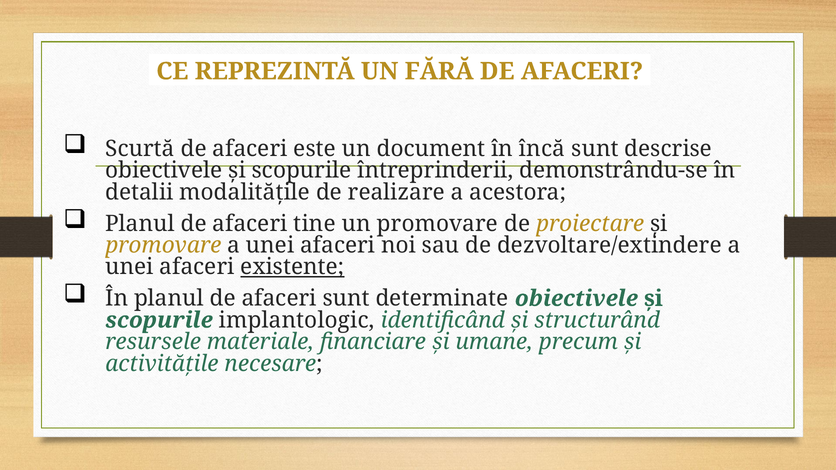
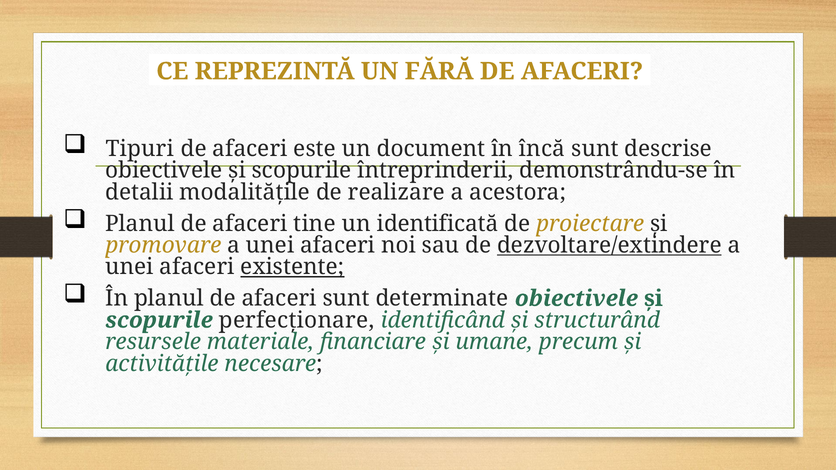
Scurtă: Scurtă -> Tipuri (140, 149)
un promovare: promovare -> identificată (438, 224)
dezvoltare/extindere underline: none -> present (609, 245)
implantologic: implantologic -> perfecționare (297, 320)
